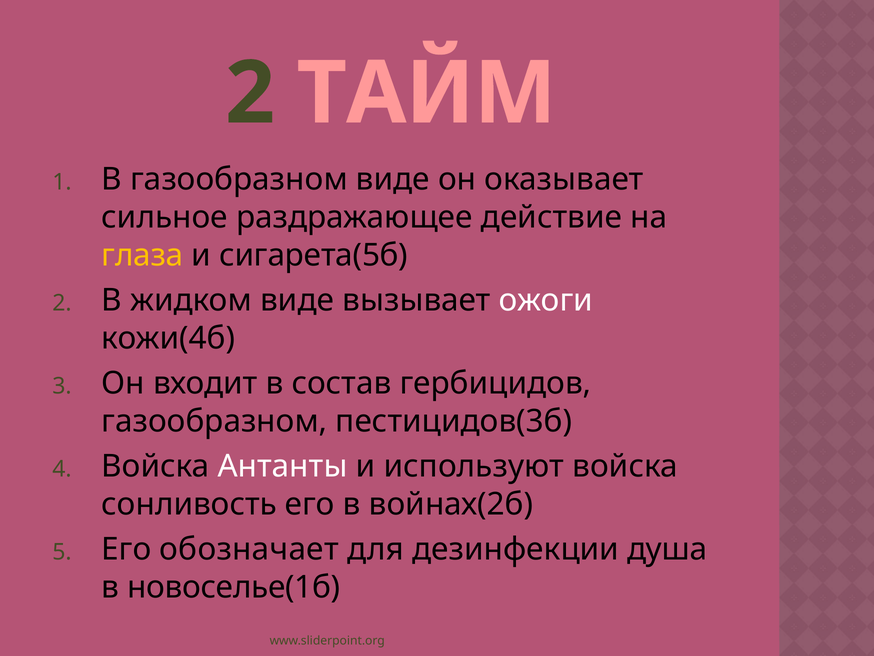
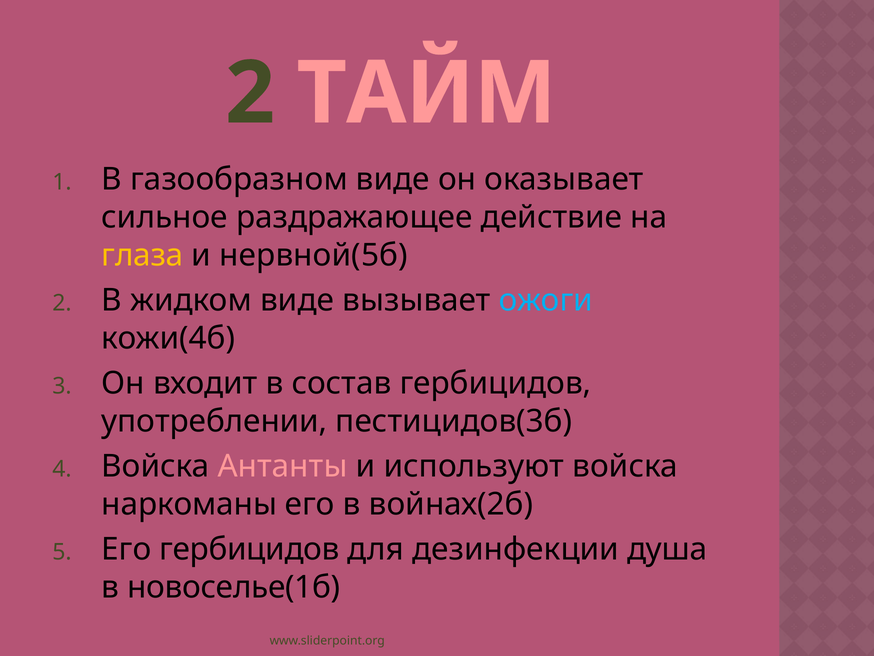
сигарета(5б: сигарета(5б -> нервной(5б (313, 255)
ожоги colour: white -> light blue (546, 300)
газообразном: газообразном -> употреблении (214, 421)
Антанты colour: white -> pink (283, 466)
сонливость: сонливость -> наркоманы (189, 504)
Его обозначает: обозначает -> гербицидов (249, 549)
